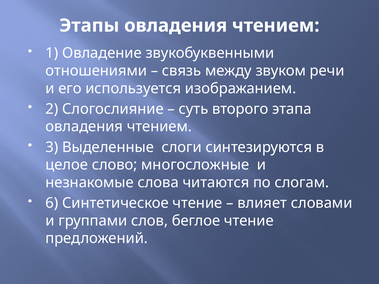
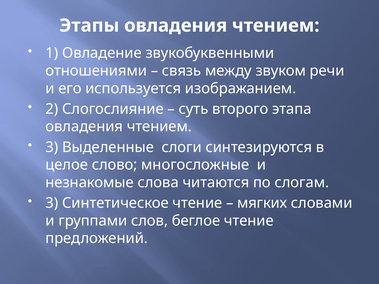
6: 6 -> 3 (52, 203)
влияет: влияет -> мягких (262, 203)
